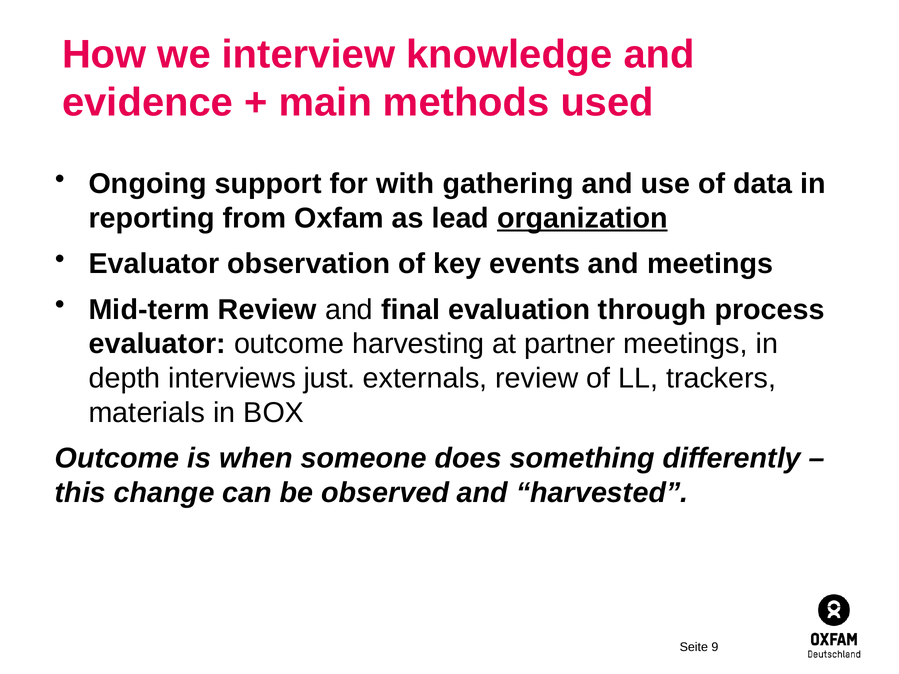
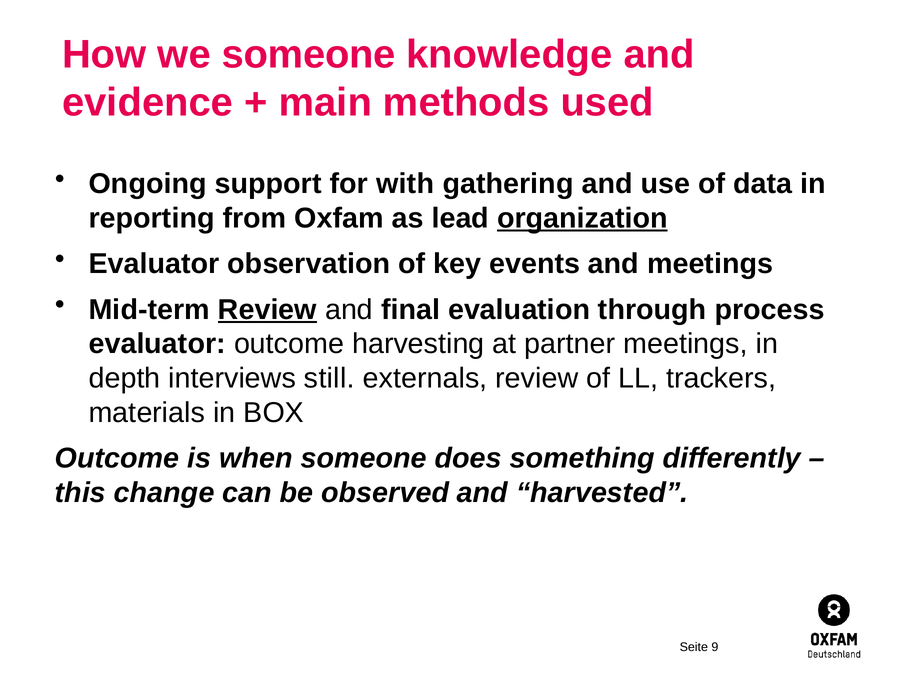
we interview: interview -> someone (309, 55)
Review underline: none -> present (267, 310)
just: just -> still (329, 379)
